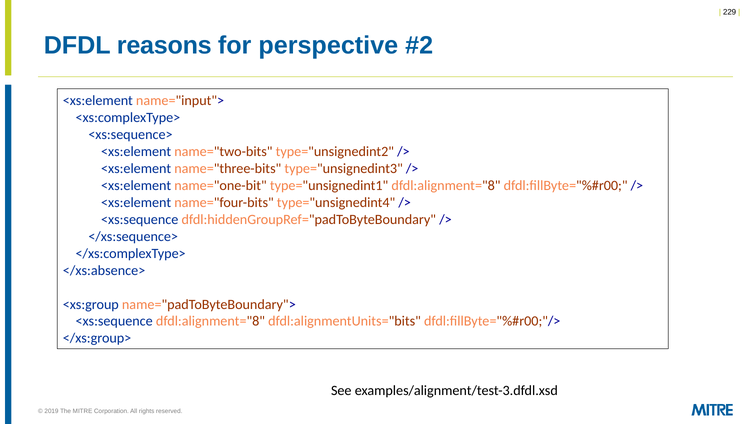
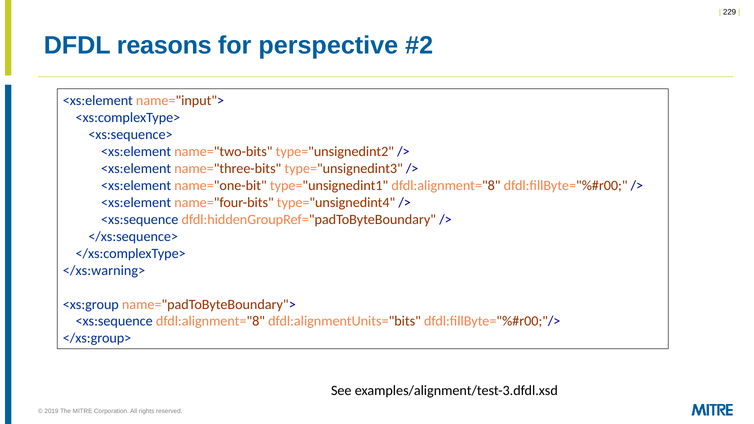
</xs:absence>: </xs:absence> -> </xs:warning> (104, 271)
